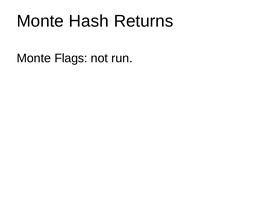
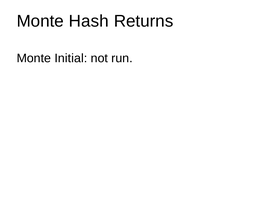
Flags: Flags -> Initial (71, 58)
